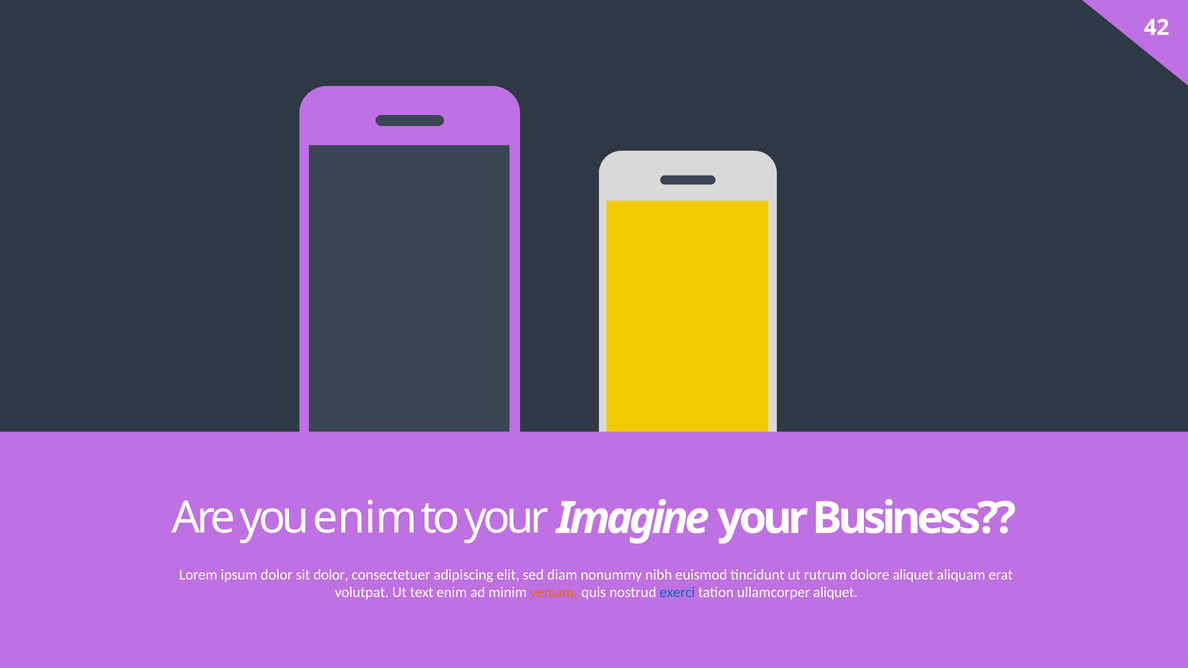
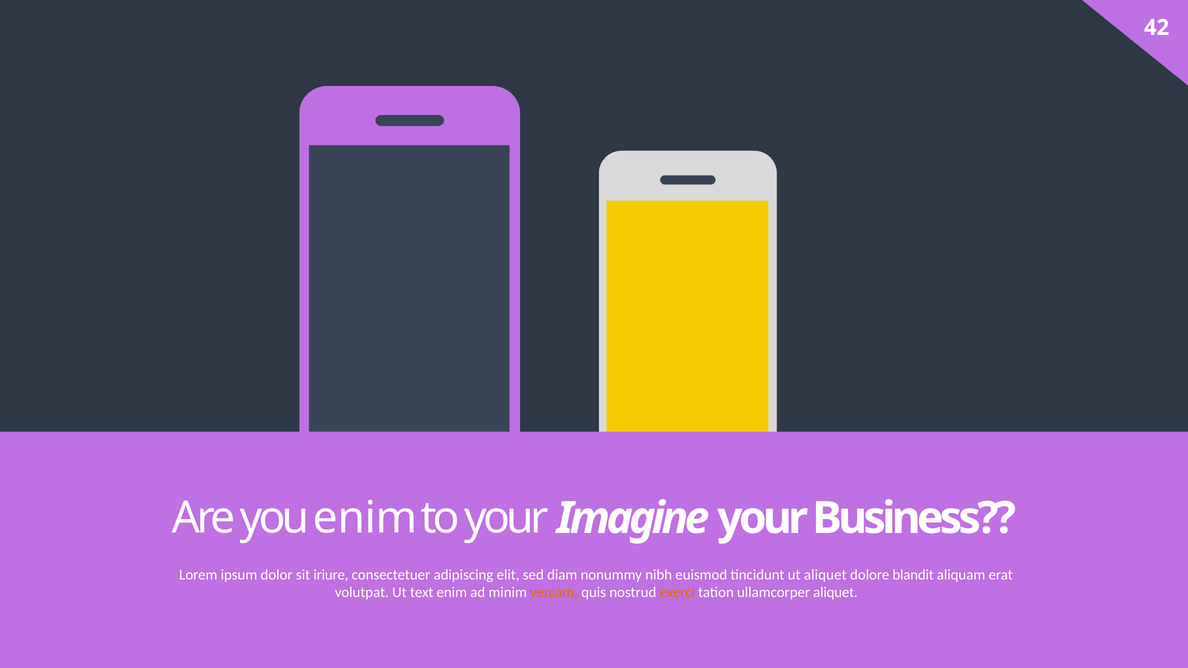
sit dolor: dolor -> iriure (331, 575)
ut rutrum: rutrum -> aliquet (825, 575)
dolore aliquet: aliquet -> blandit (913, 575)
exerci colour: blue -> orange (677, 593)
